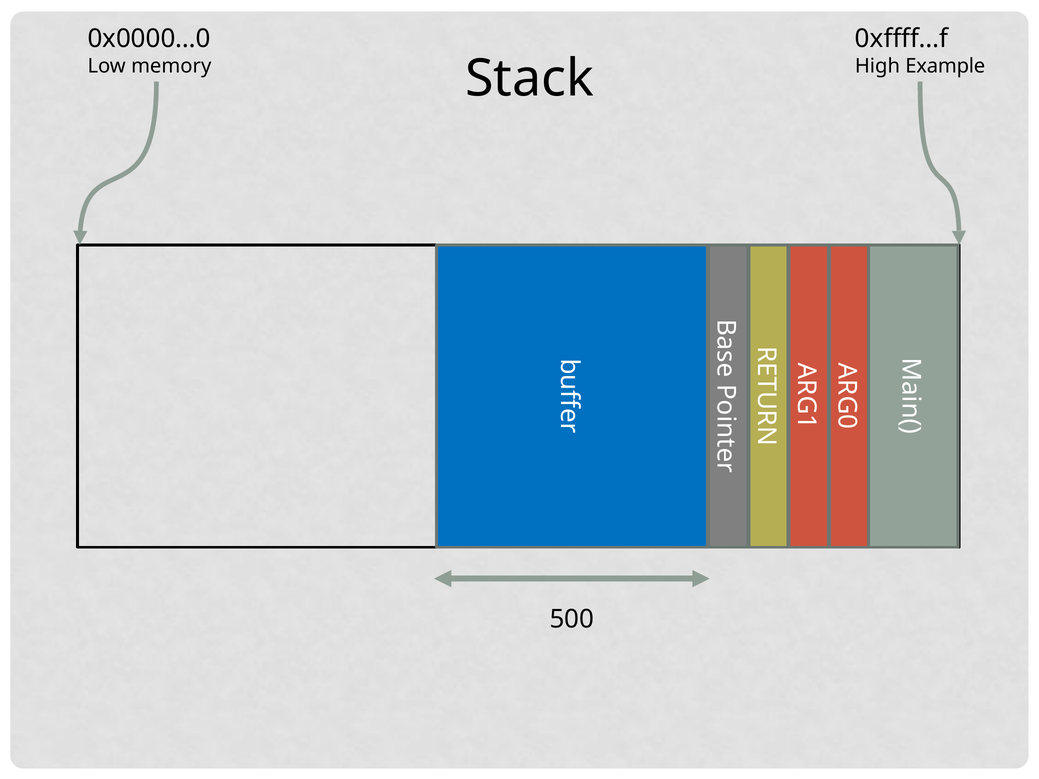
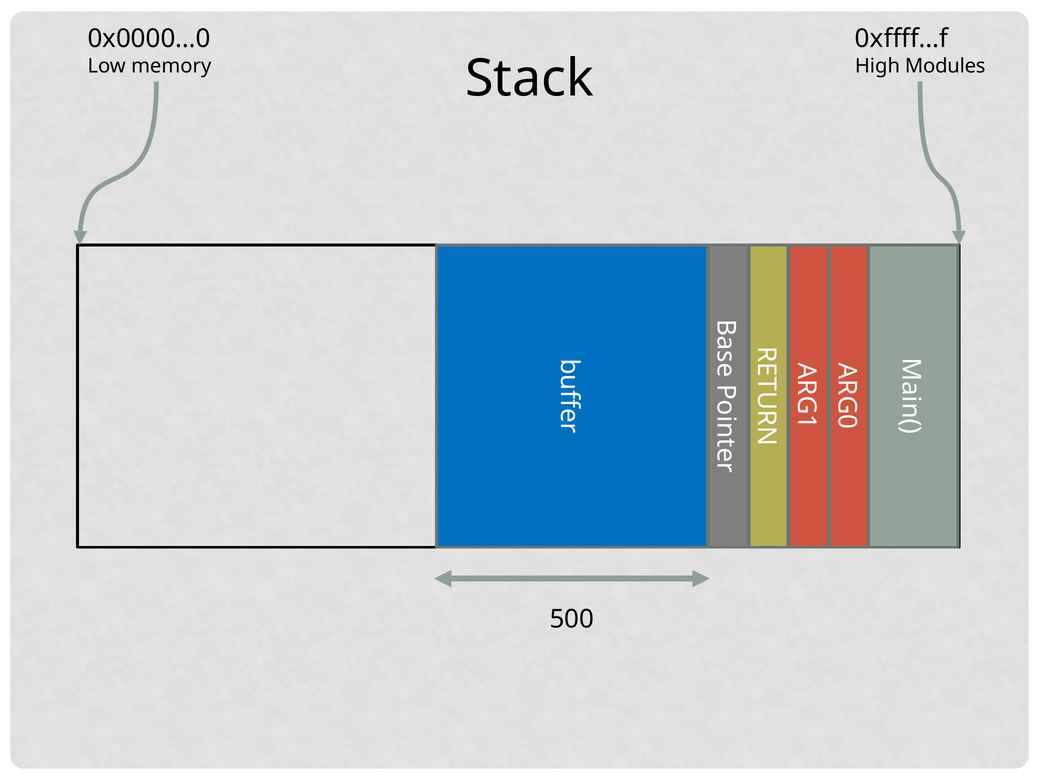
Example: Example -> Modules (945, 66)
